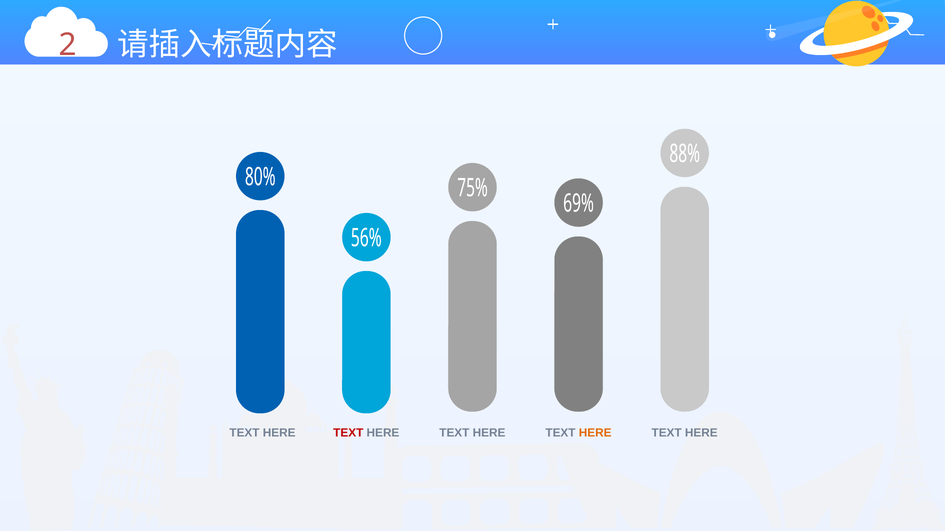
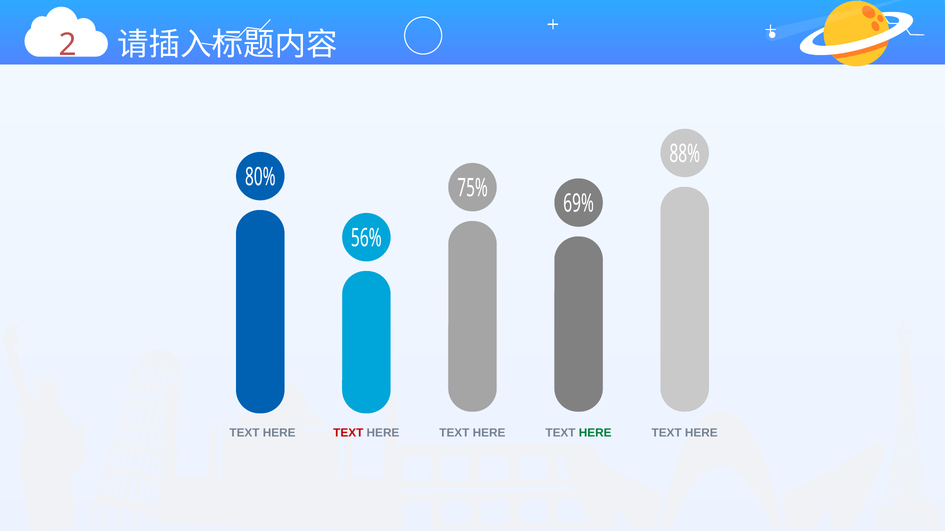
HERE colour: orange -> green (595, 434)
